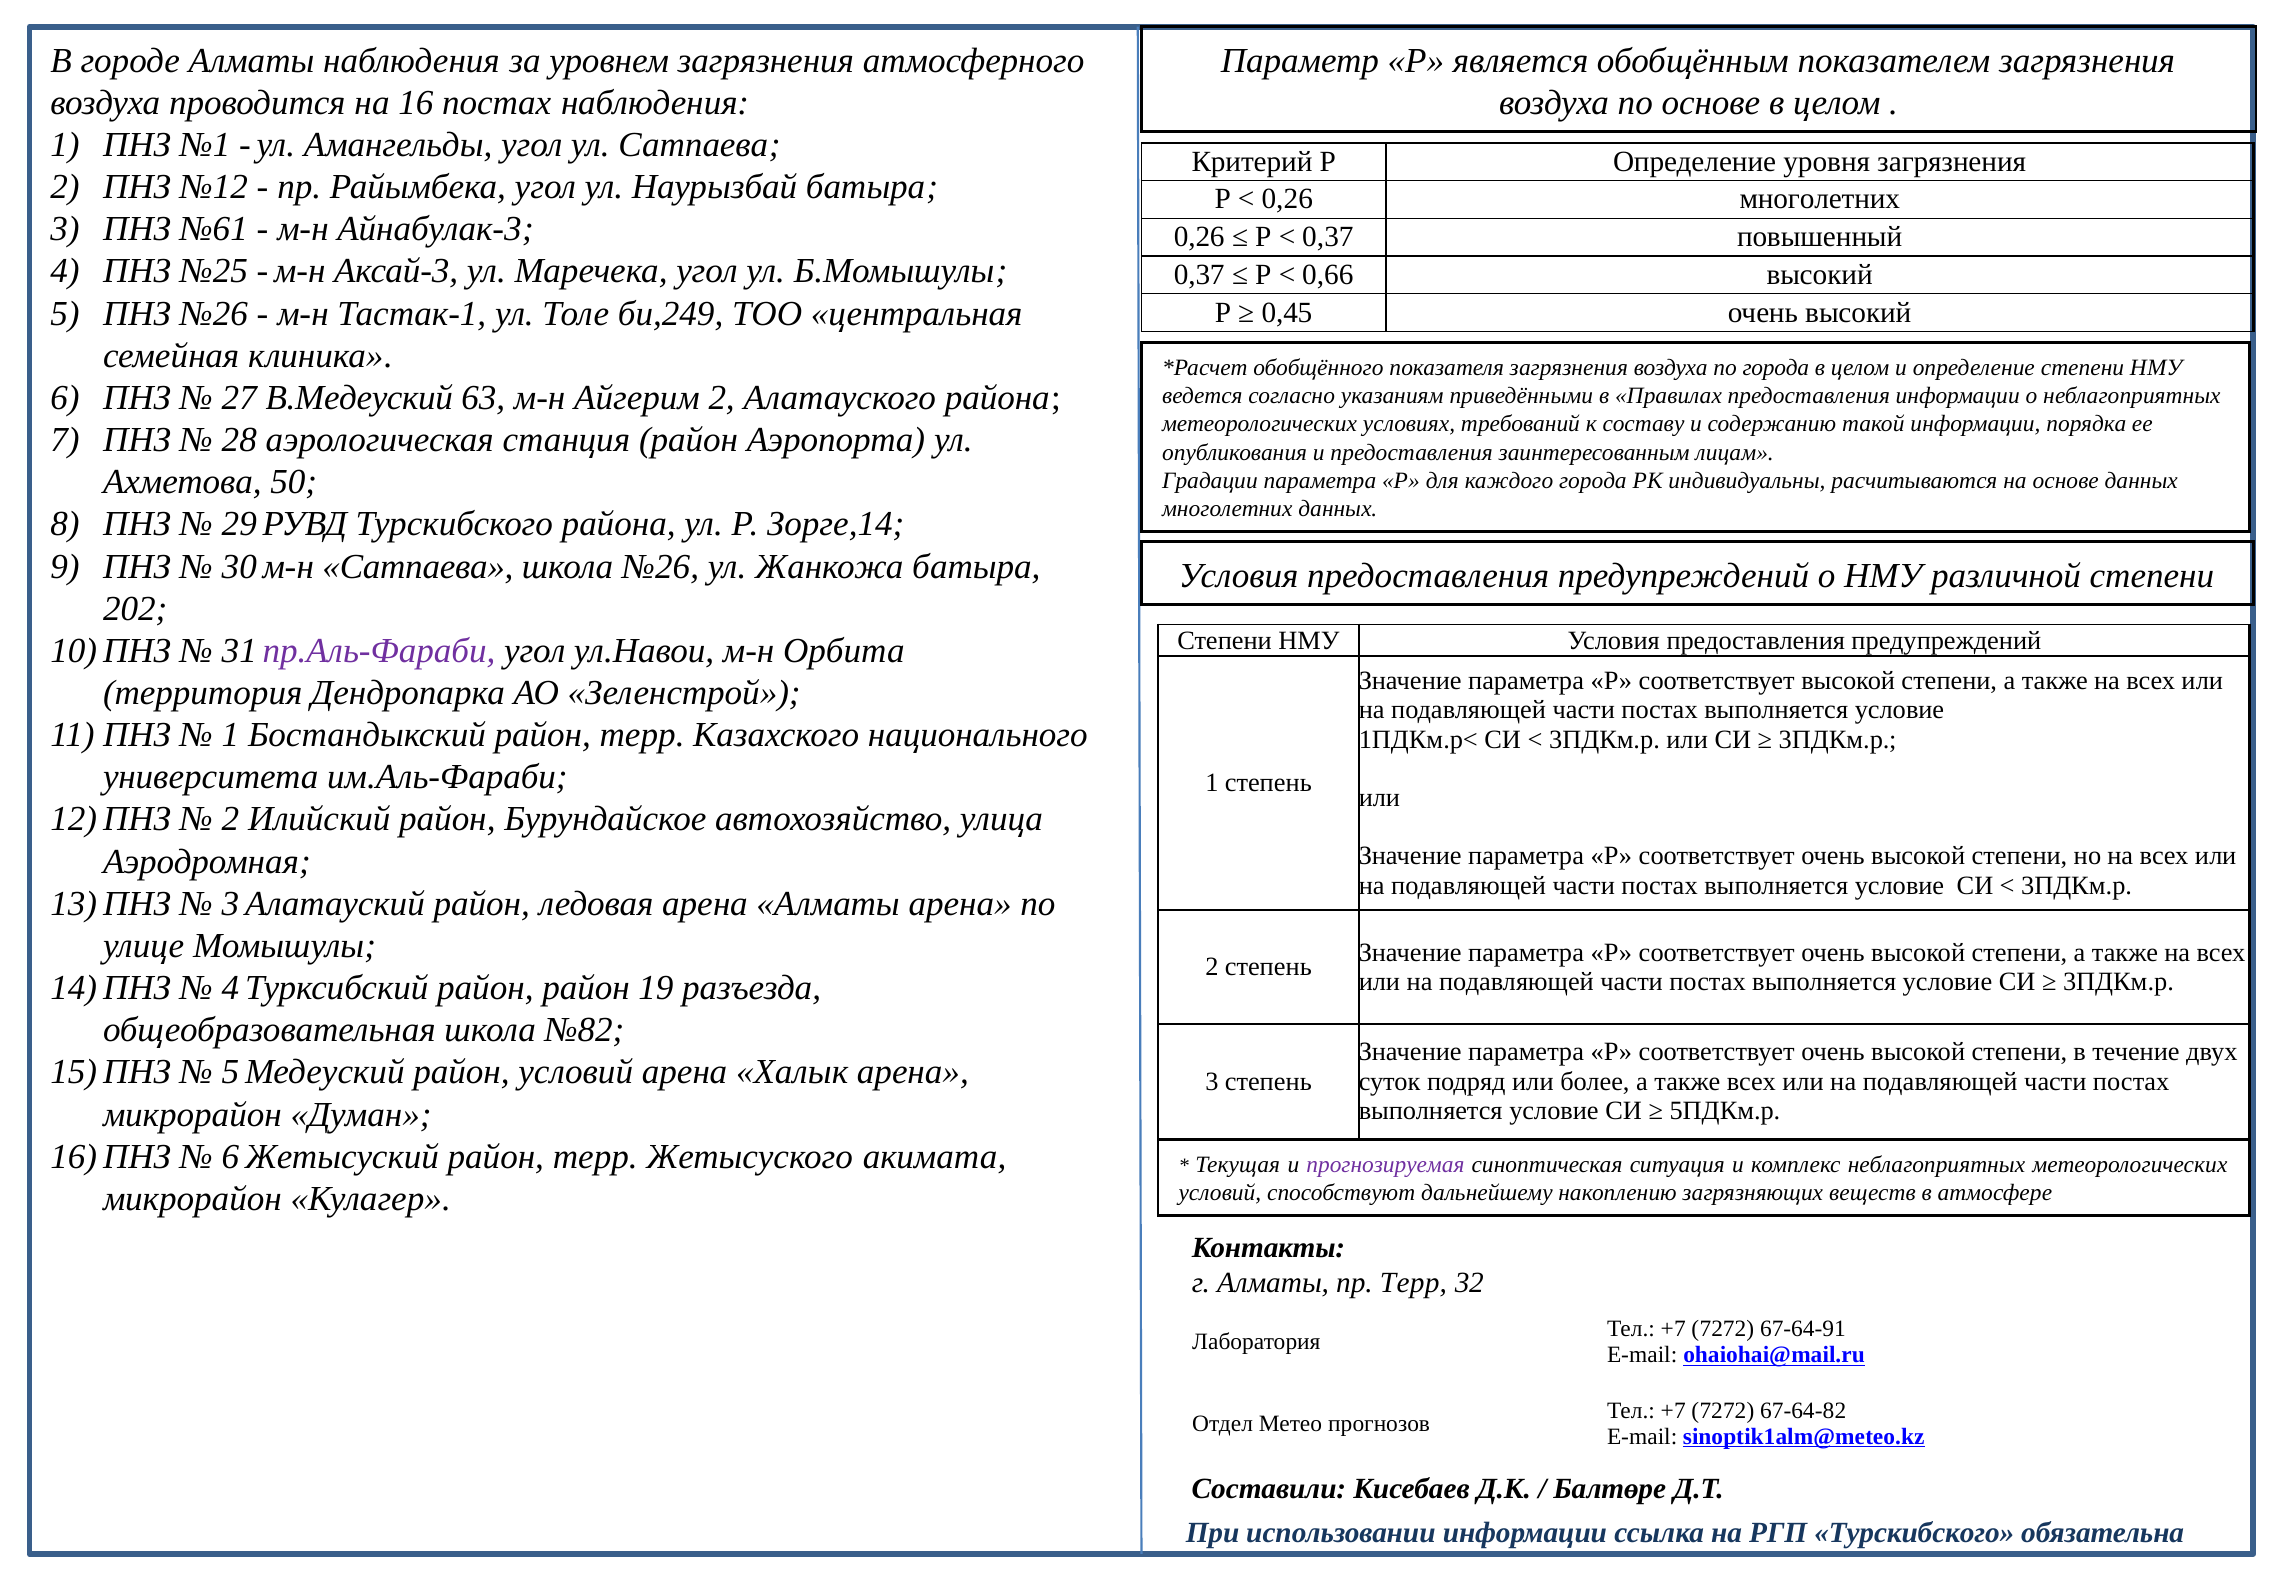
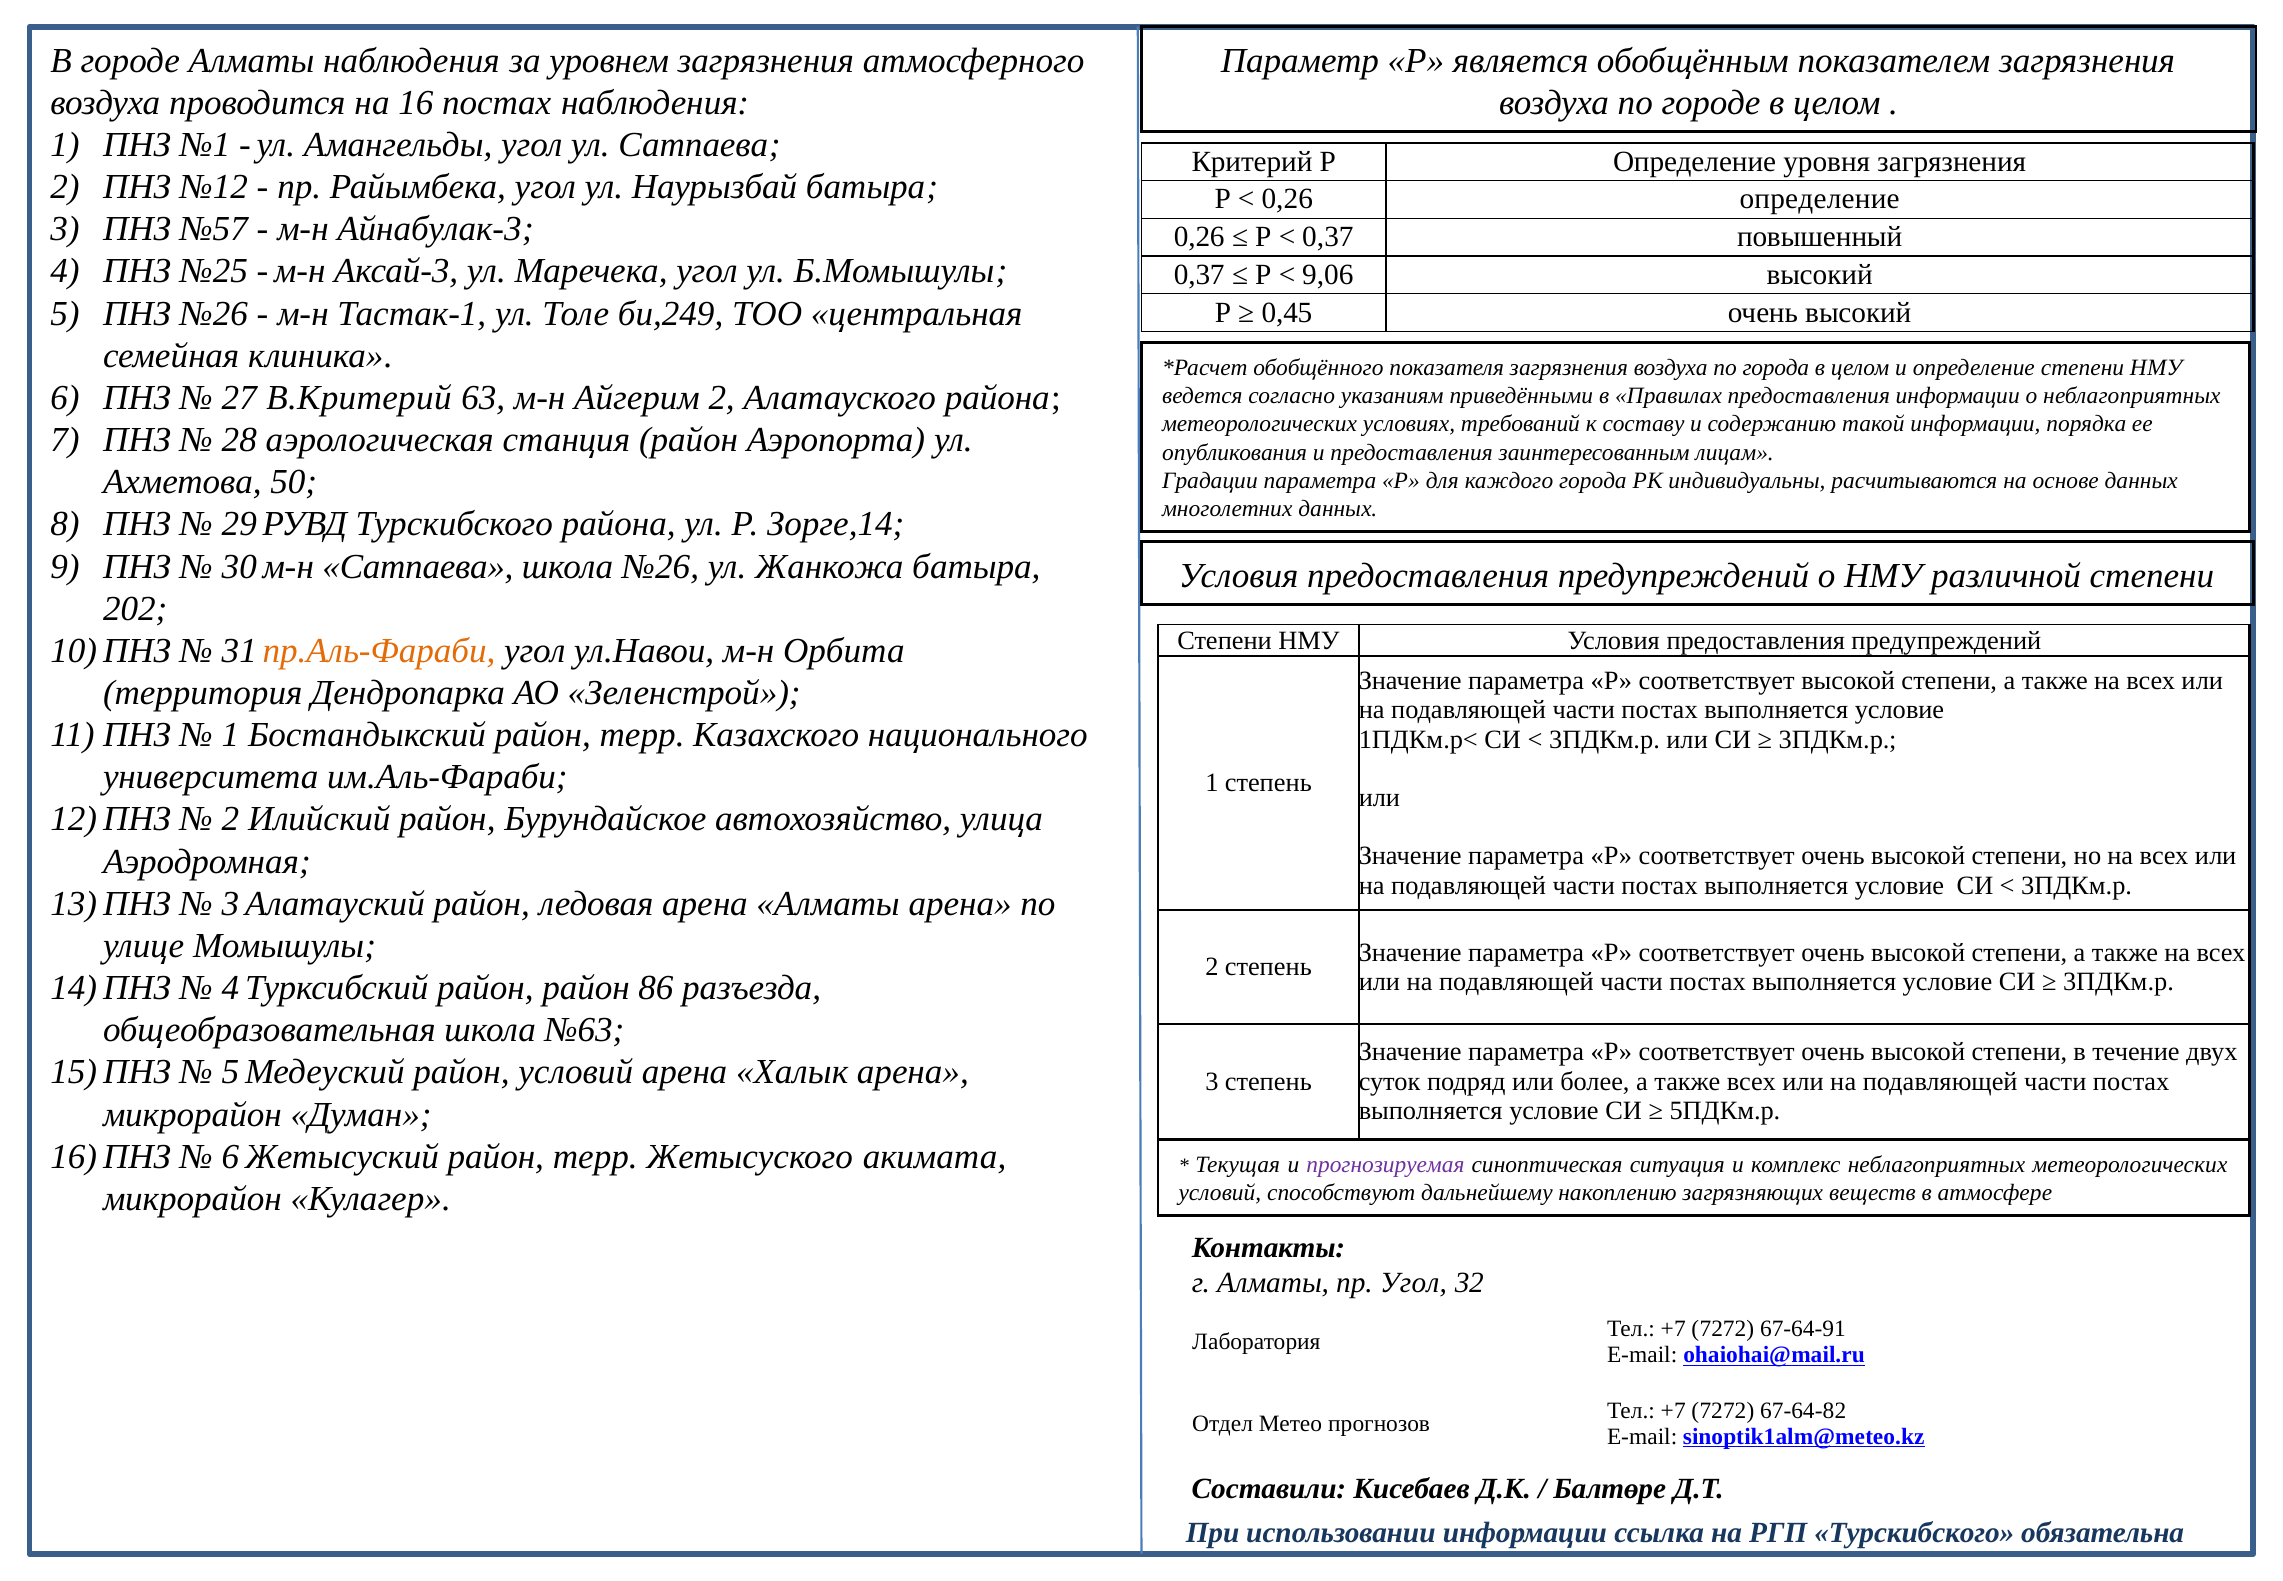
по основе: основе -> городе (1711, 103)
0,26 многолетних: многолетних -> определение (1820, 199)
№61: №61 -> №57 (214, 229)
0,66: 0,66 -> 9,06 (1328, 275)
В.Медеуский: В.Медеуский -> В.Критерий (359, 398)
пр.Аль-Фараби colour: purple -> orange (379, 651)
19: 19 -> 86 (656, 988)
№82: №82 -> №63 (584, 1030)
пр Терр: Терр -> Угол (1414, 1282)
